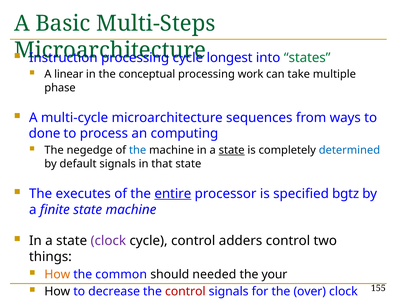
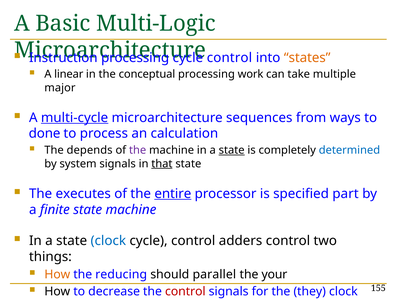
Multi-Steps: Multi-Steps -> Multi-Logic (156, 24)
longest: longest -> control (229, 58)
states colour: green -> orange (307, 58)
phase: phase -> major (60, 88)
multi-cycle underline: none -> present (75, 118)
computing: computing -> calculation (184, 134)
negedge: negedge -> depends (90, 150)
the colour: blue -> purple (138, 150)
default: default -> system (78, 164)
that underline: none -> present (162, 164)
bgtz: bgtz -> part (346, 194)
clock colour: purple -> blue (108, 241)
common: common -> reducing (121, 274)
needed: needed -> parallel (214, 274)
over: over -> they (310, 291)
